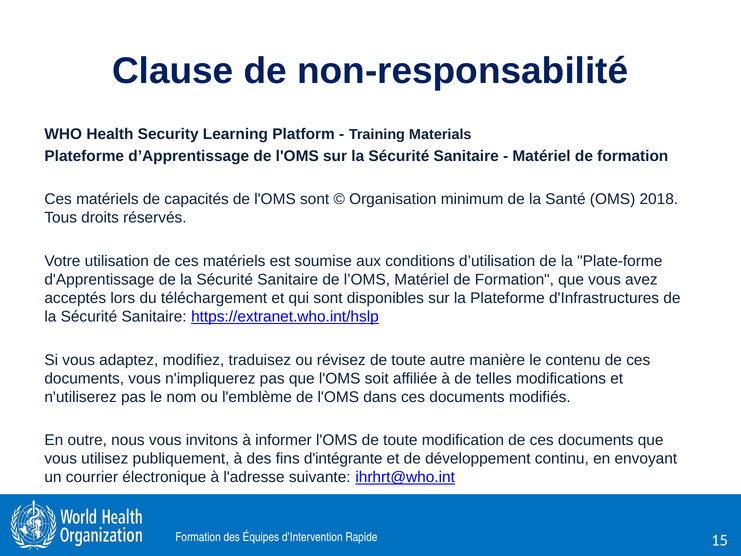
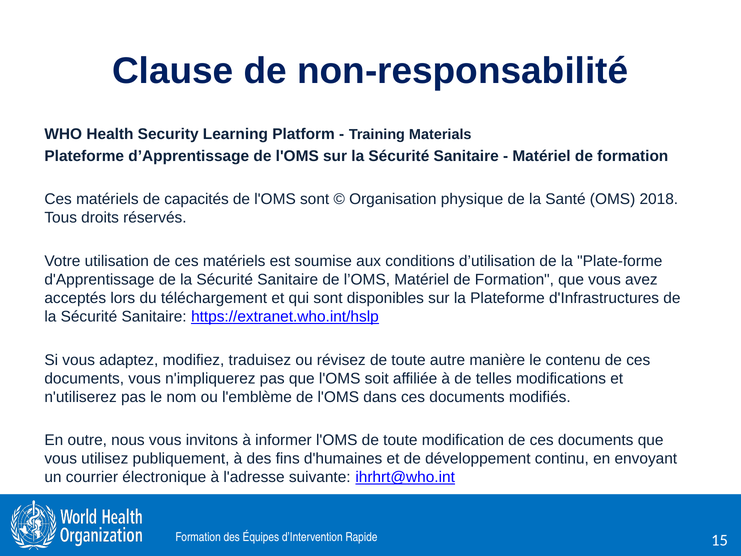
minimum: minimum -> physique (472, 199)
d'intégrante: d'intégrante -> d'humaines (343, 459)
